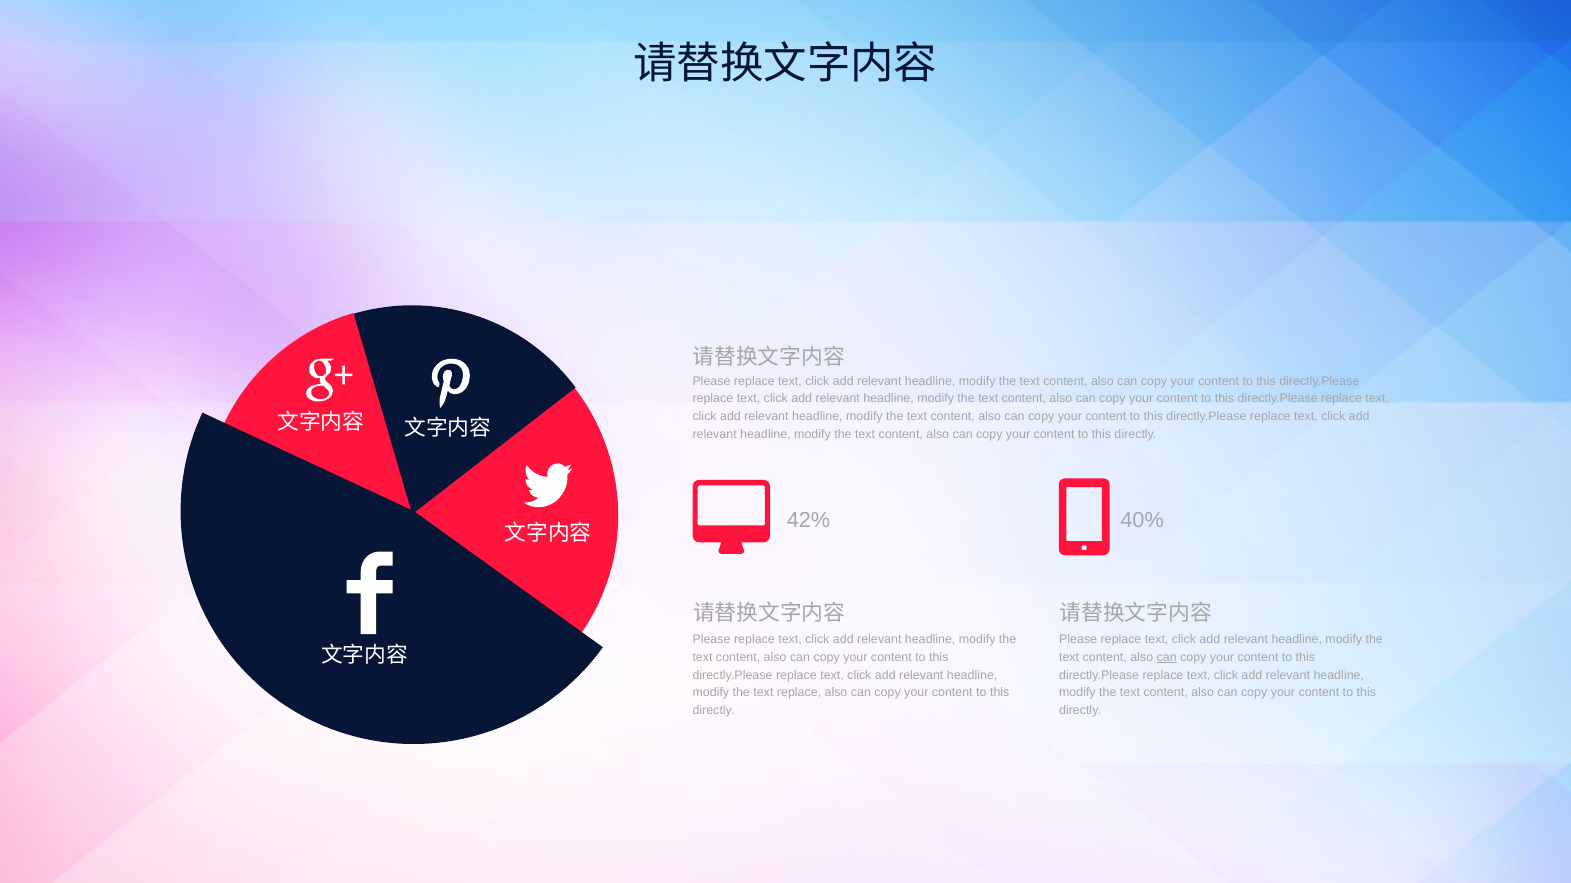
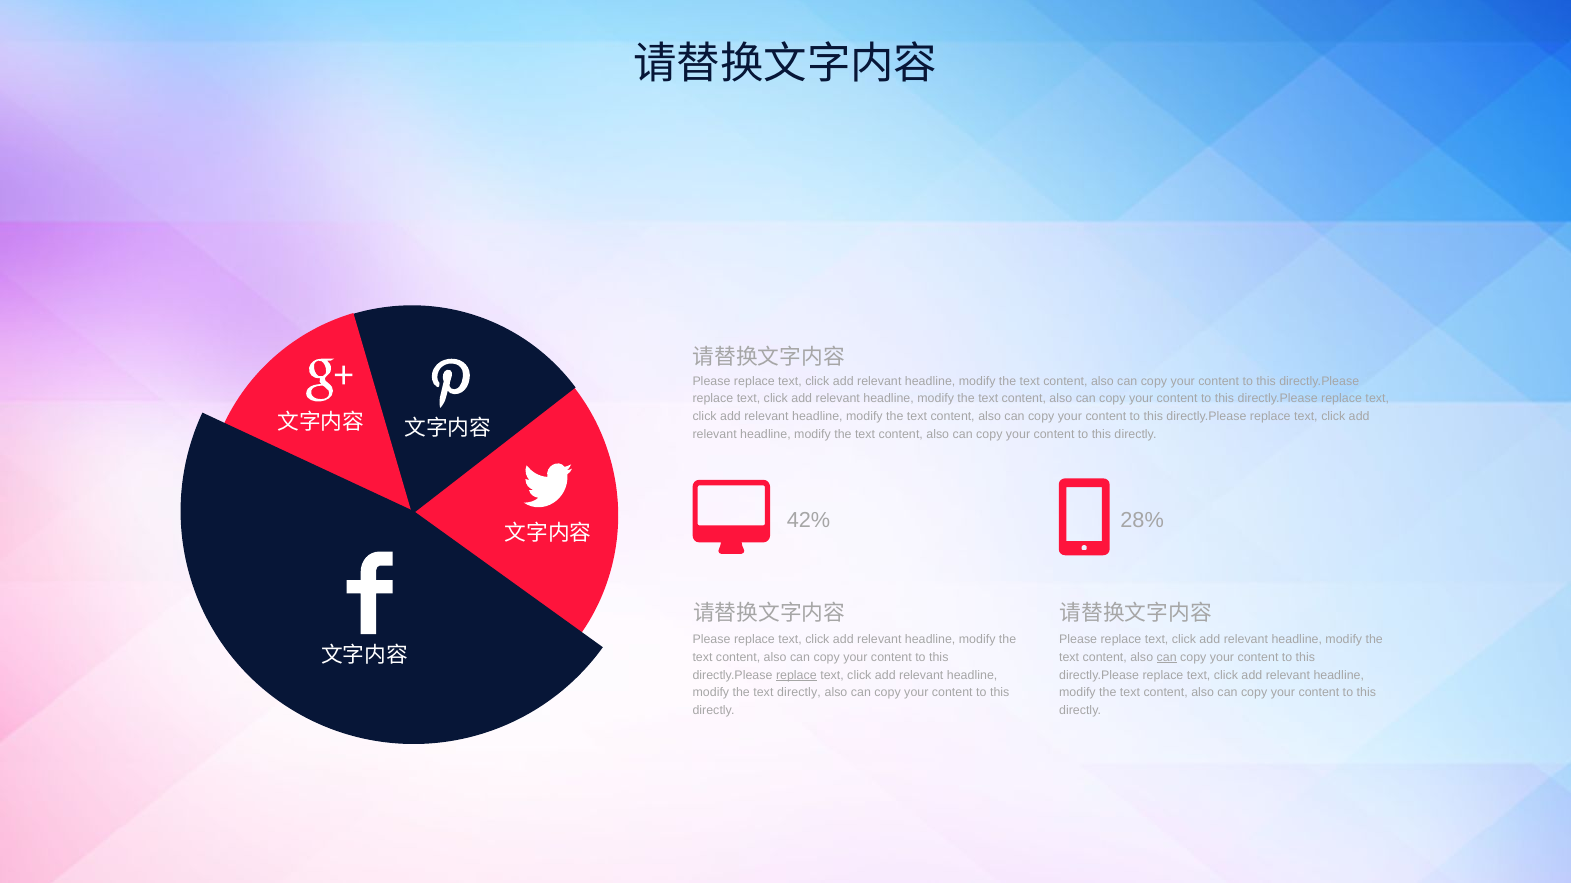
40%: 40% -> 28% (1142, 521)
replace underline: none -> present (796, 676)
text replace: replace -> directly (799, 693)
